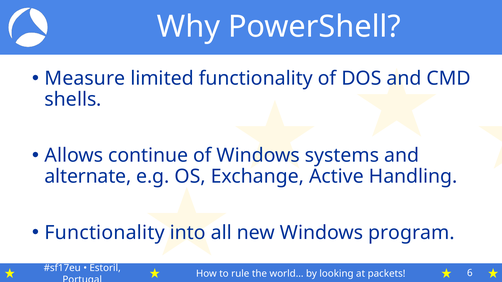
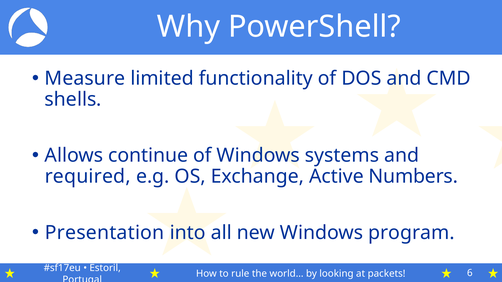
alternate: alternate -> required (88, 177)
Handling: Handling -> Numbers (413, 177)
Functionality: Functionality -> Presentation (105, 233)
